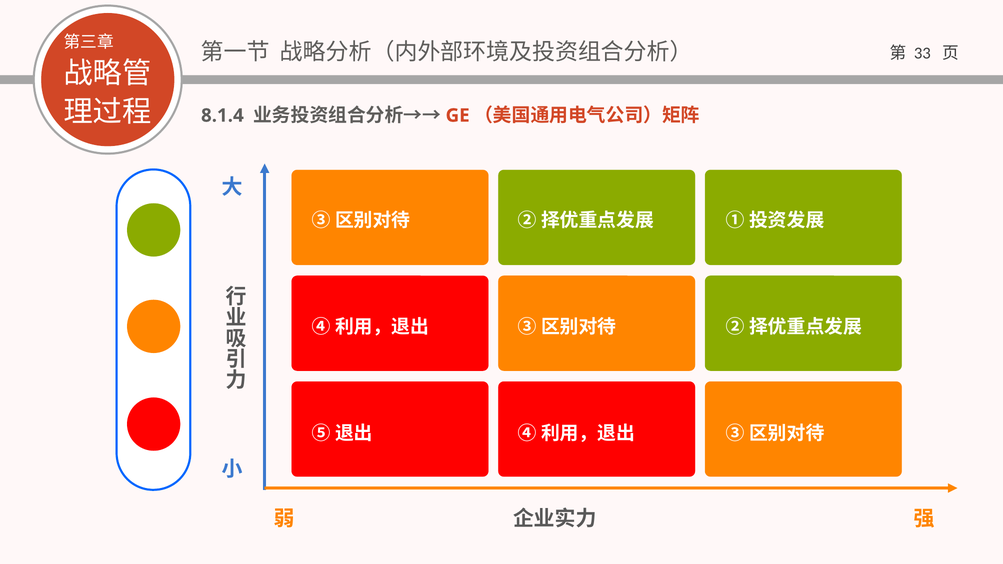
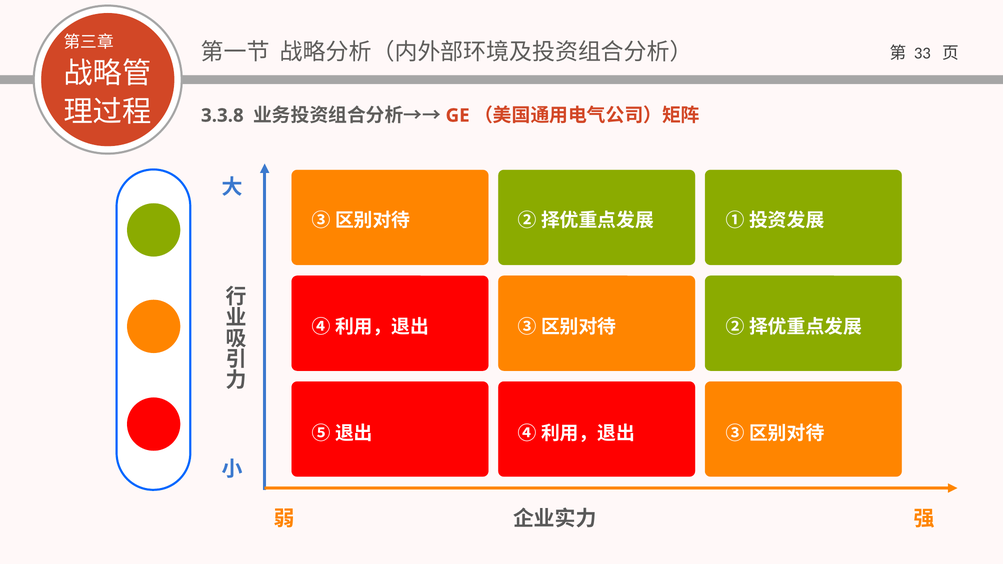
8.1.4: 8.1.4 -> 3.3.8 (222, 115)
